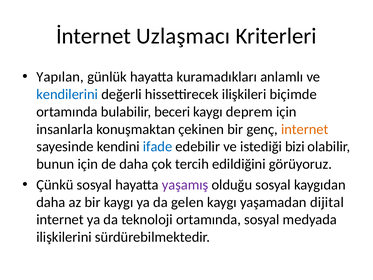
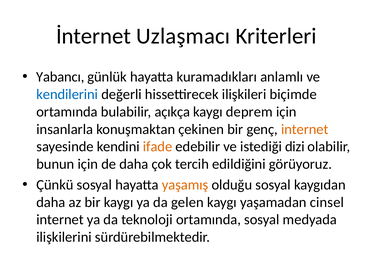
Yapılan: Yapılan -> Yabancı (60, 77)
beceri: beceri -> açıkça (172, 112)
ifade colour: blue -> orange (158, 147)
bizi: bizi -> dizi (295, 147)
yaşamış colour: purple -> orange (185, 185)
dijital: dijital -> cinsel (327, 202)
